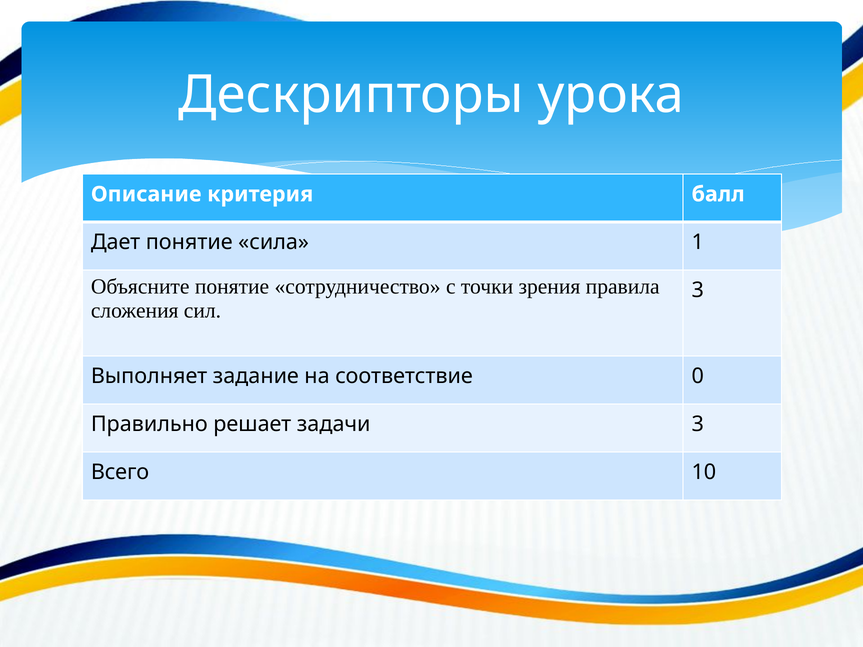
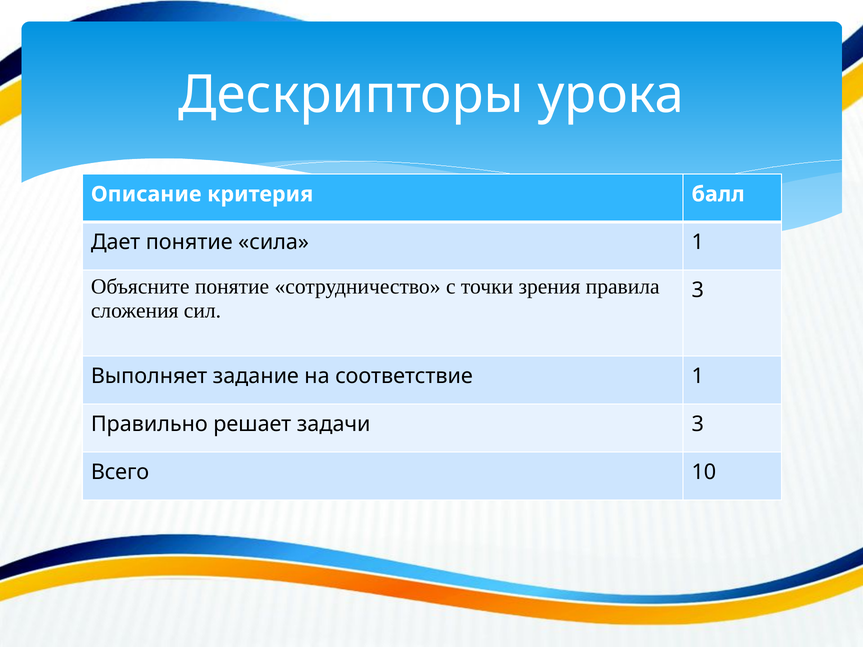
соответствие 0: 0 -> 1 (698, 376)
